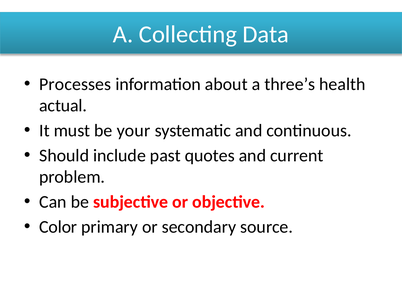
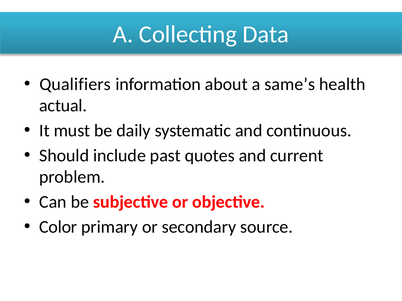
Processes: Processes -> Qualifiers (75, 84)
three’s: three’s -> same’s (290, 84)
your: your -> daily (134, 131)
